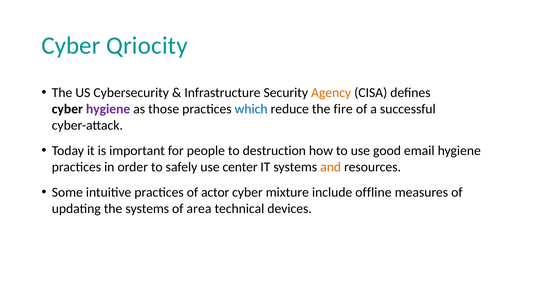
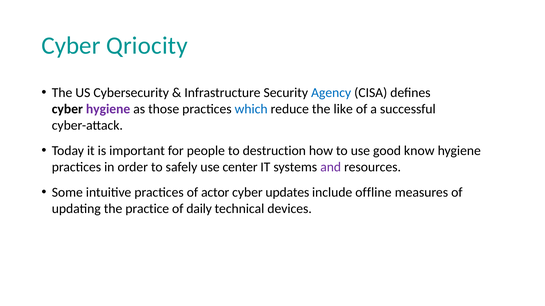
Agency colour: orange -> blue (331, 93)
fire: fire -> like (343, 109)
email: email -> know (419, 151)
and colour: orange -> purple (331, 167)
mixture: mixture -> updates (287, 193)
the systems: systems -> practice (147, 209)
area: area -> daily (199, 209)
